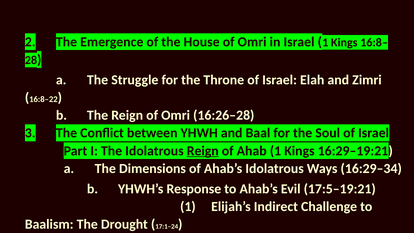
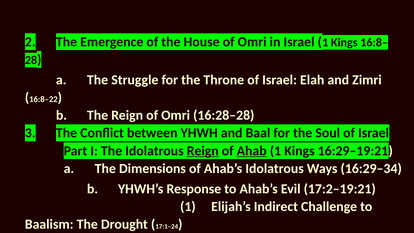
16:26–28: 16:26–28 -> 16:28–28 (224, 115)
Ahab underline: none -> present (252, 151)
17:5–19:21: 17:5–19:21 -> 17:2–19:21 (340, 189)
